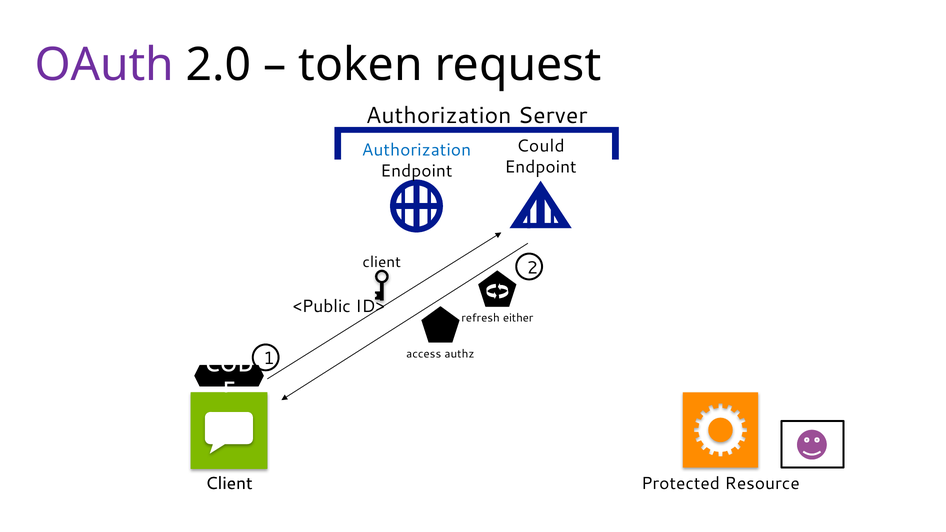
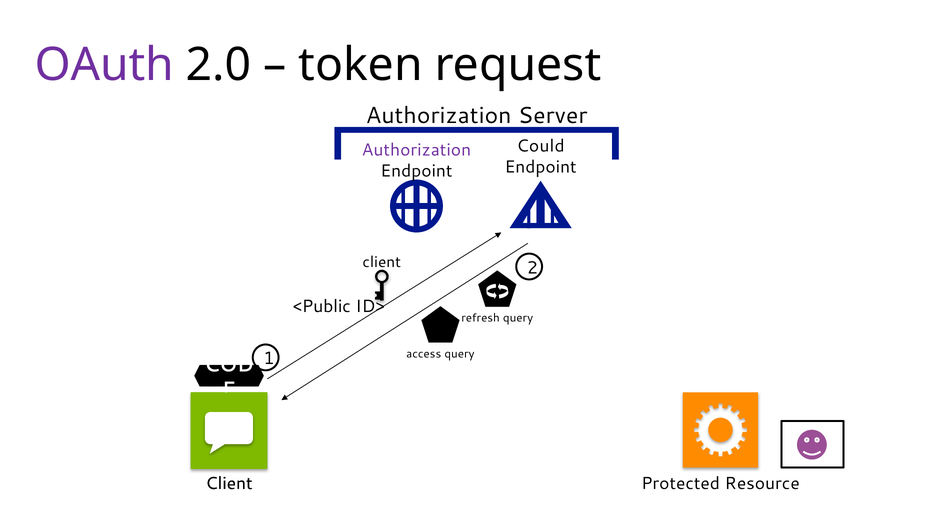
Authorization colour: blue -> purple (416, 150)
refresh either: either -> query (518, 318)
access authz: authz -> query (459, 354)
